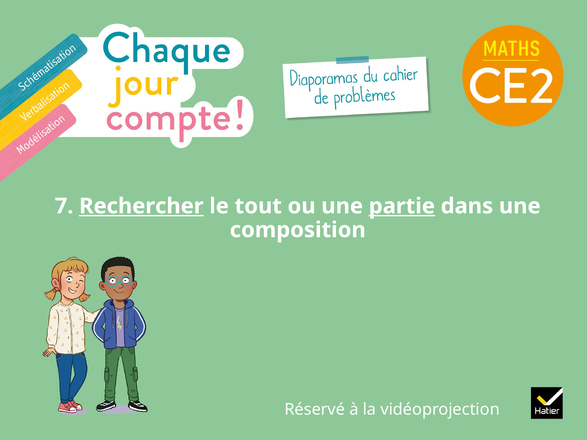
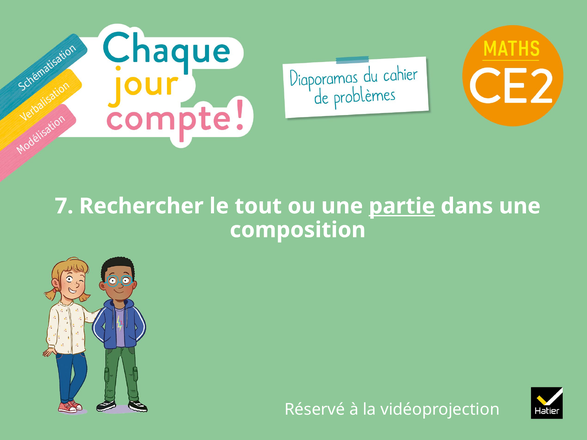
Rechercher underline: present -> none (141, 206)
